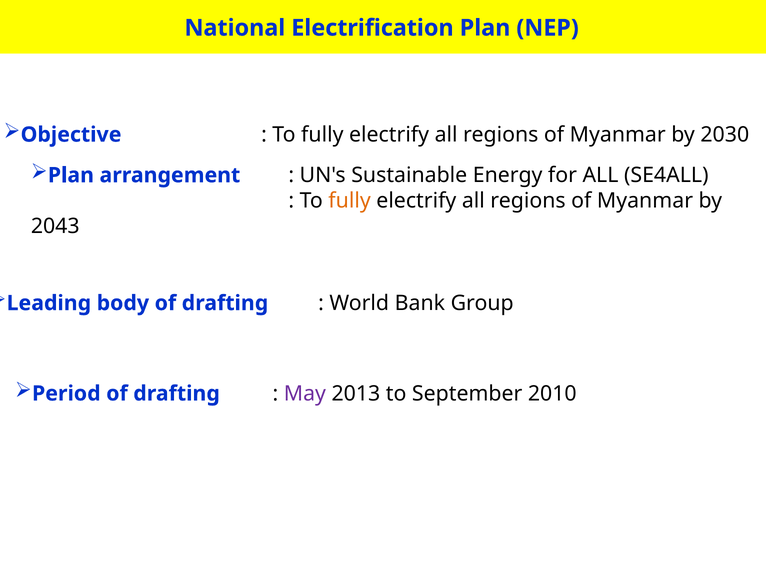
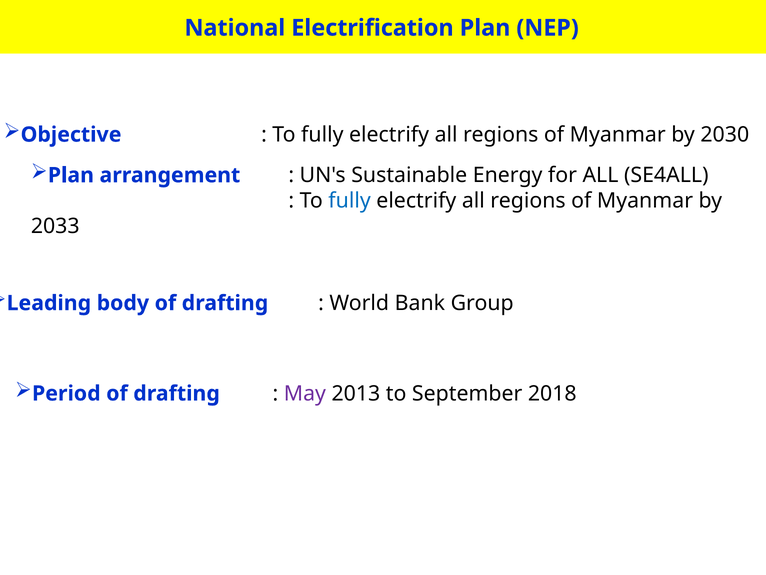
fully colour: orange -> blue (350, 201)
2043: 2043 -> 2033 (55, 226)
2010: 2010 -> 2018 (552, 393)
